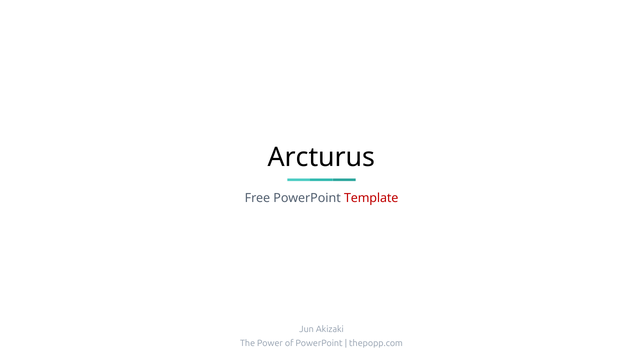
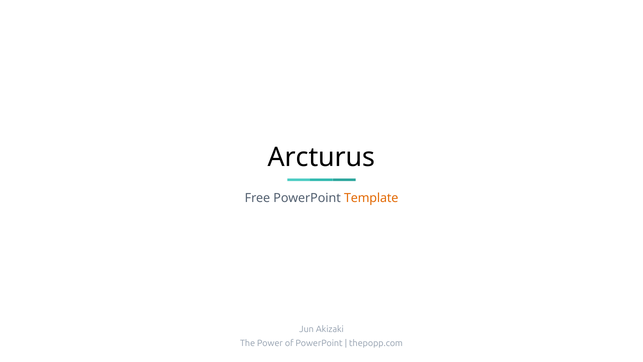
Template colour: red -> orange (371, 198)
